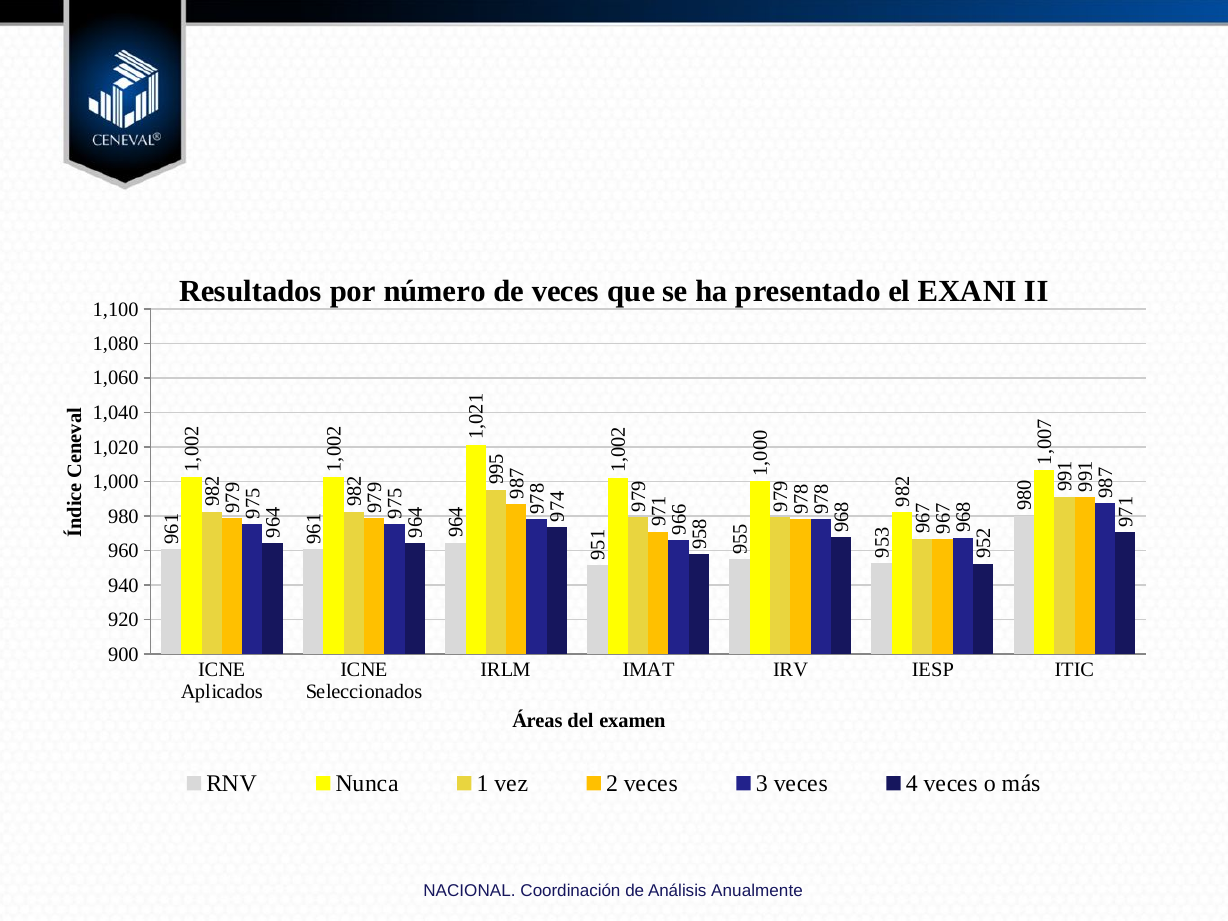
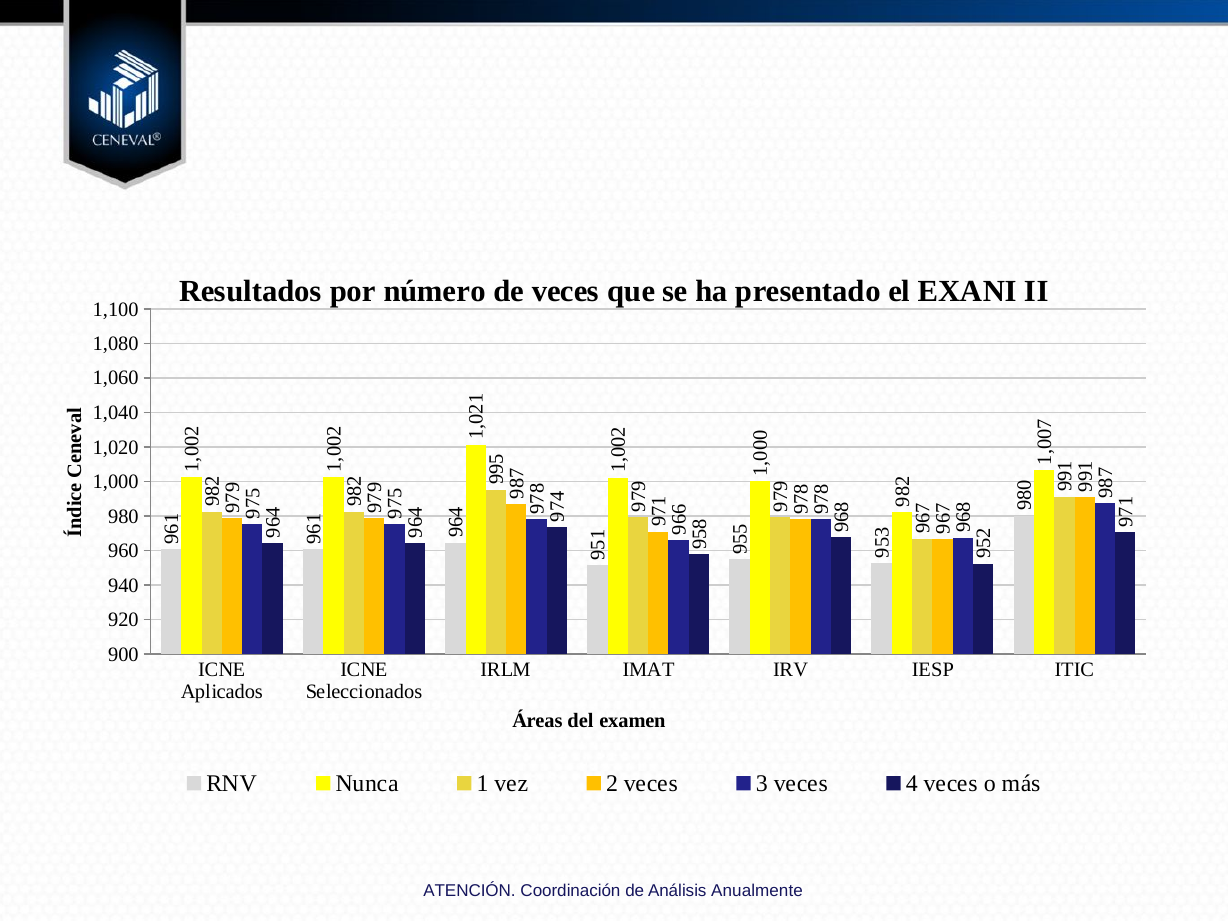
NACIONAL: NACIONAL -> ATENCIÓN (469, 891)
